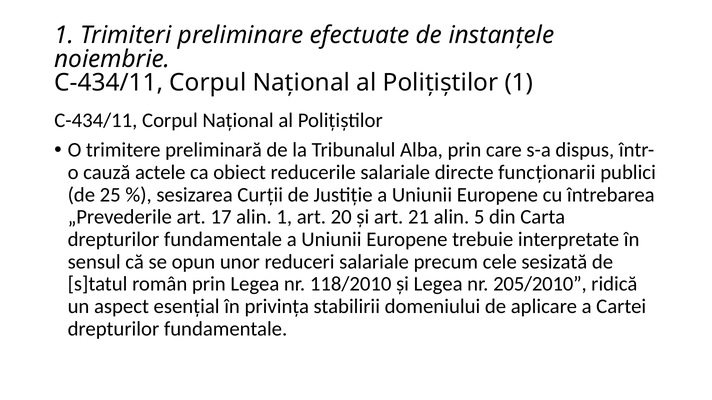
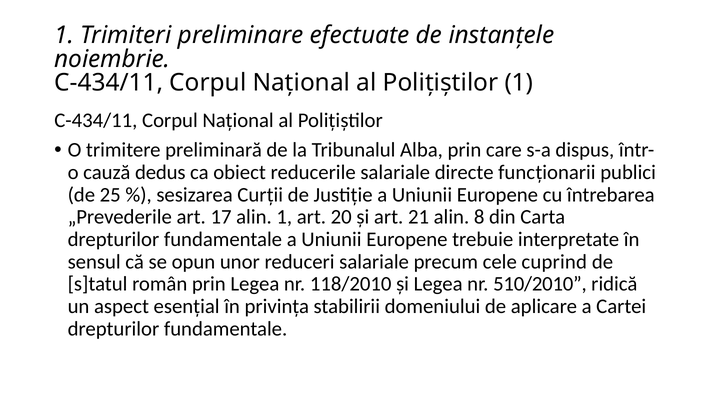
actele: actele -> dedus (160, 173)
5: 5 -> 8 (479, 217)
sesizată: sesizată -> cuprind (554, 262)
205/2010: 205/2010 -> 510/2010 (540, 284)
